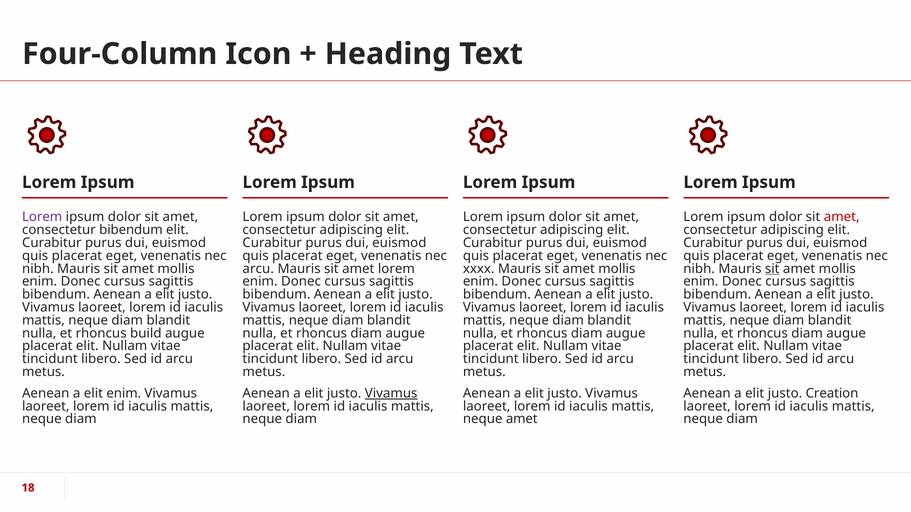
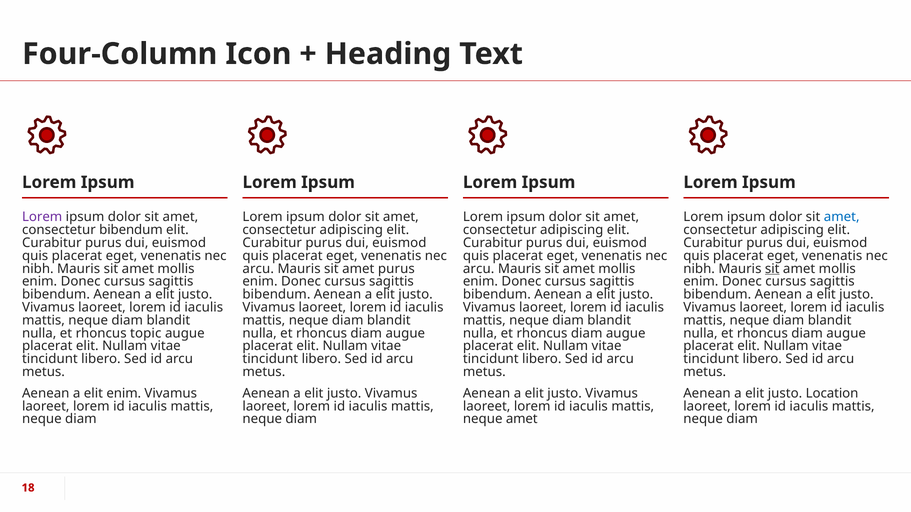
amet colour: red -> blue (842, 217)
sit amet lorem: lorem -> purus (396, 269)
xxxx: xxxx -> arcu (479, 269)
build: build -> topic (146, 333)
Vivamus underline: present -> none (391, 394)
Creation: Creation -> Location (832, 394)
